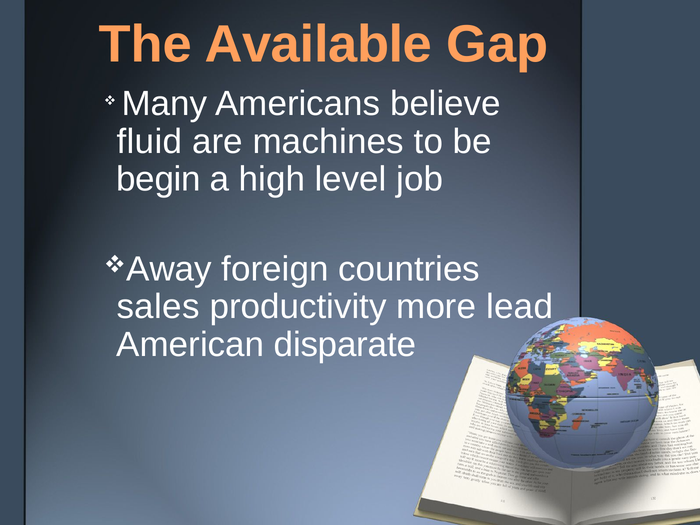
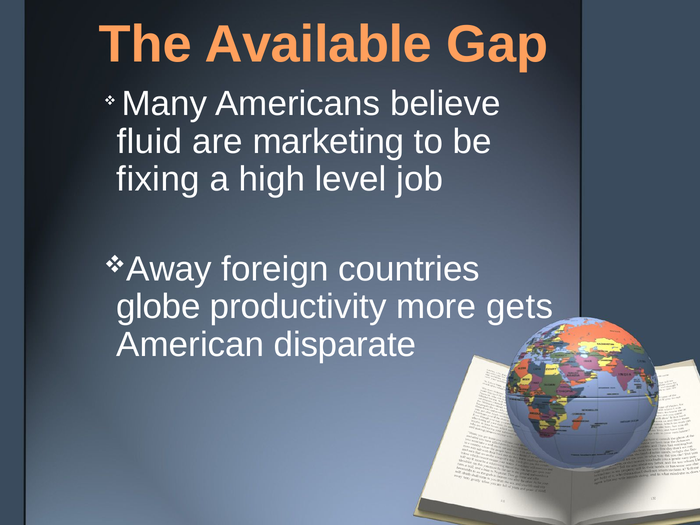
machines: machines -> marketing (328, 142)
begin: begin -> fixing (158, 179)
sales: sales -> globe (158, 307)
lead: lead -> gets (520, 307)
